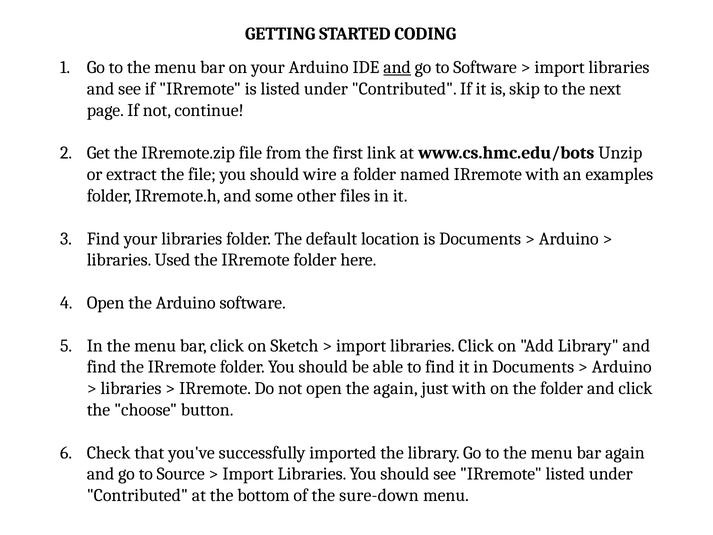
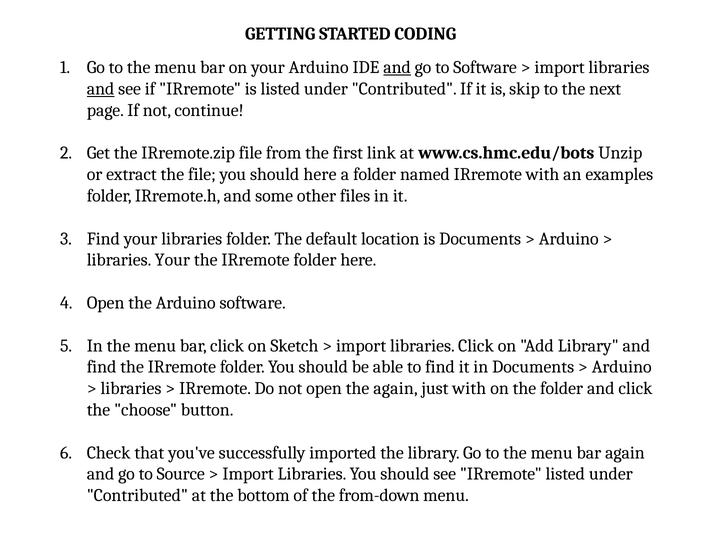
and underline: none -> present (101, 89)
should wire: wire -> here (320, 174)
libraries Used: Used -> Your (172, 260)
sure-down: sure-down -> from-down (379, 495)
